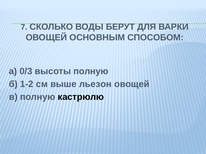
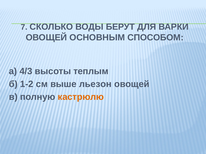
0/3: 0/3 -> 4/3 (26, 72)
высоты полную: полную -> теплым (91, 72)
кастрюлю colour: black -> orange (81, 97)
